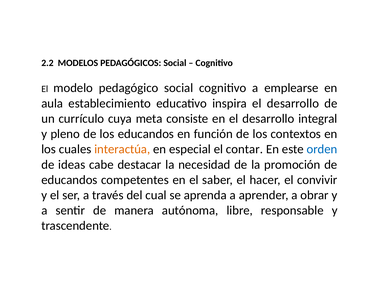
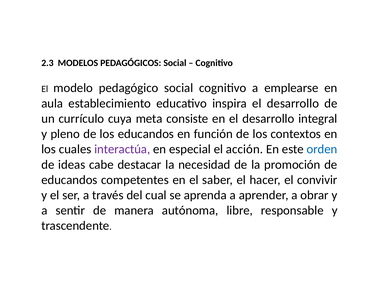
2.2: 2.2 -> 2.3 (47, 63)
interactúa colour: orange -> purple (122, 149)
contar: contar -> acción (245, 149)
